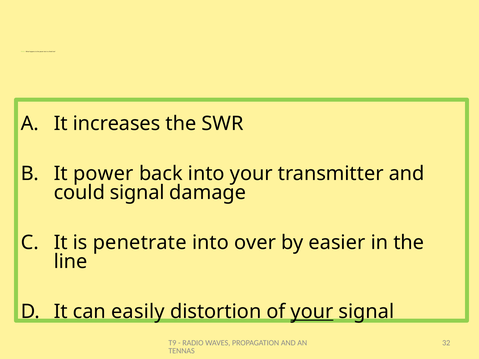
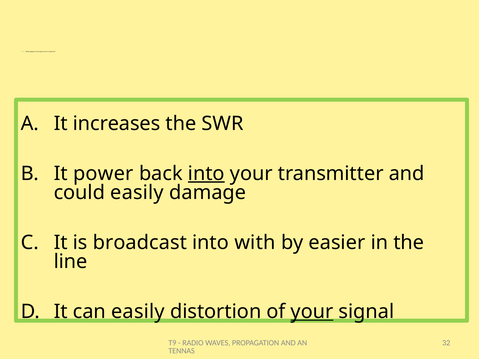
into underline: none -> present (206, 174)
could signal: signal -> easily (137, 193)
penetrate: penetrate -> broadcast (140, 243)
over: over -> with (255, 243)
